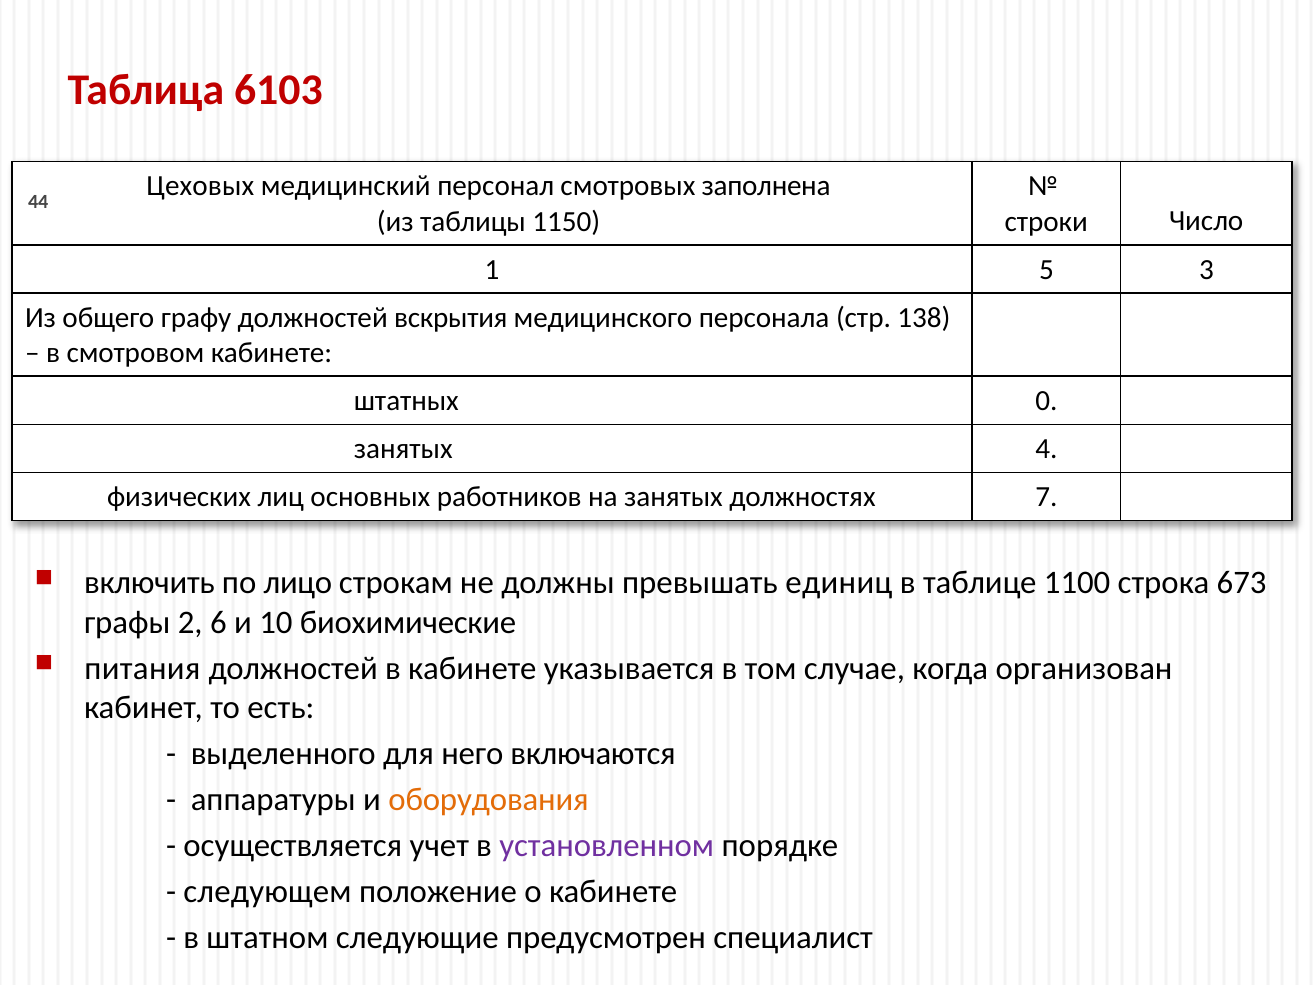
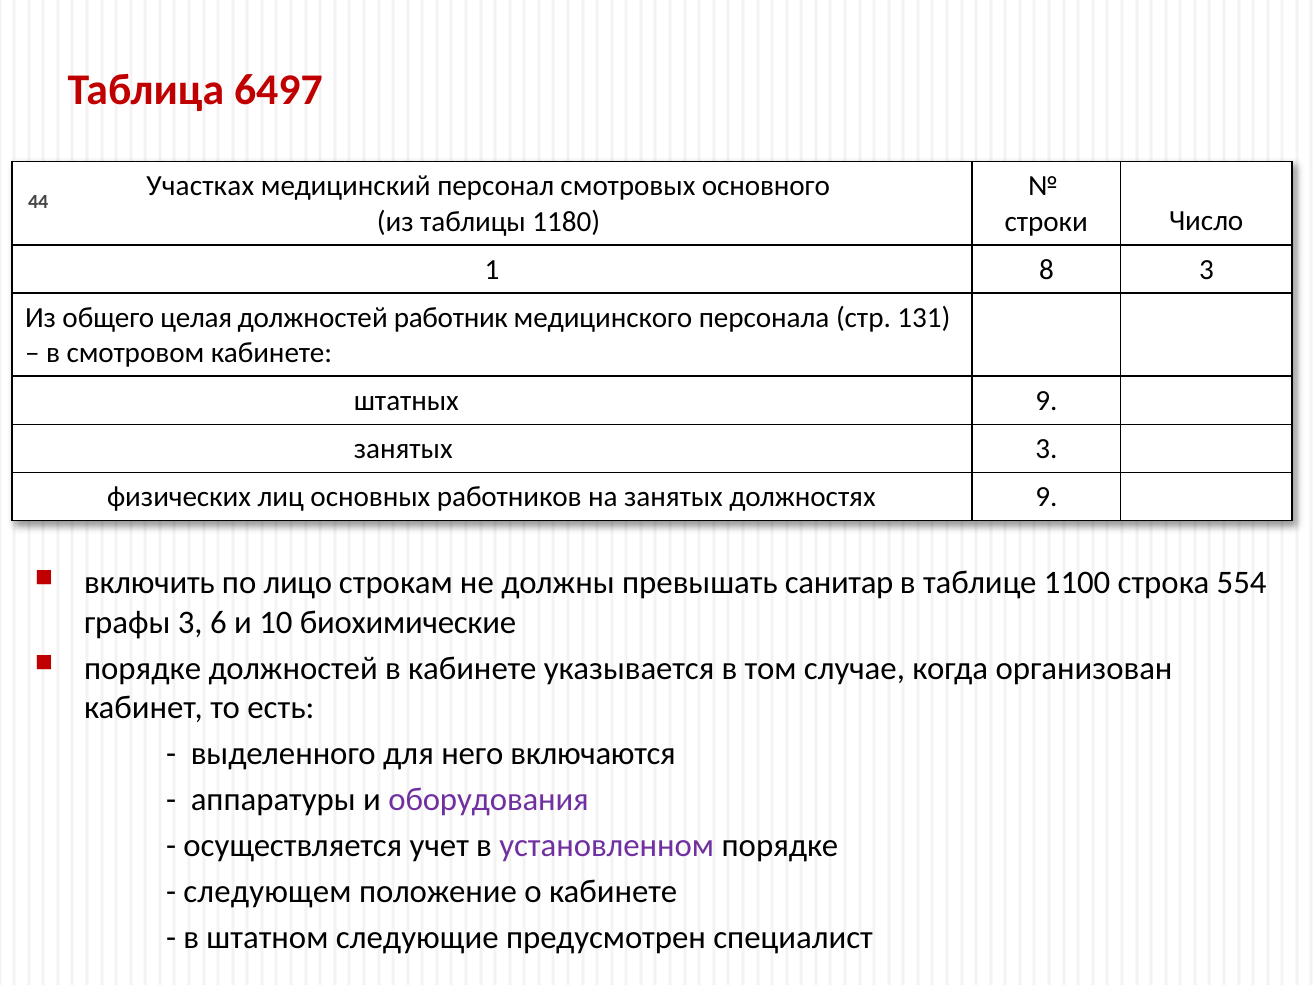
6103: 6103 -> 6497 (278, 90)
Цеховых: Цеховых -> Участках (200, 186)
заполнена: заполнена -> основного (766, 186)
1150: 1150 -> 1180 (566, 222)
5: 5 -> 8 (1046, 269)
графу: графу -> целая (196, 318)
вскрытия: вскрытия -> работник (451, 318)
138: 138 -> 131 (924, 318)
штатных 0: 0 -> 9 (1046, 401)
занятых 4: 4 -> 3 (1046, 449)
должностях 7: 7 -> 9 (1046, 497)
единиц: единиц -> санитар (839, 583)
673: 673 -> 554 (1242, 583)
графы 2: 2 -> 3 (190, 622)
питания: питания -> порядке (143, 668)
оборудования colour: orange -> purple (489, 800)
